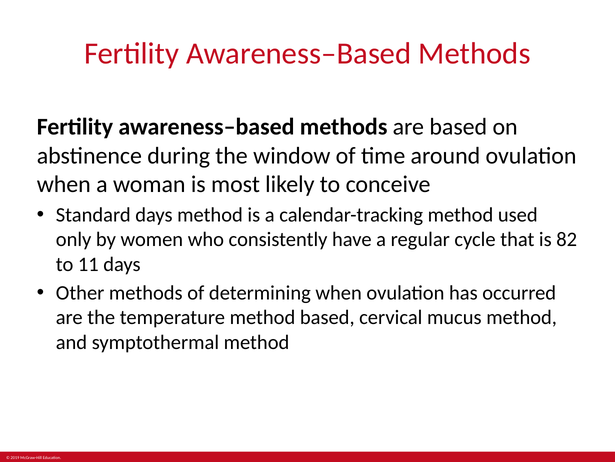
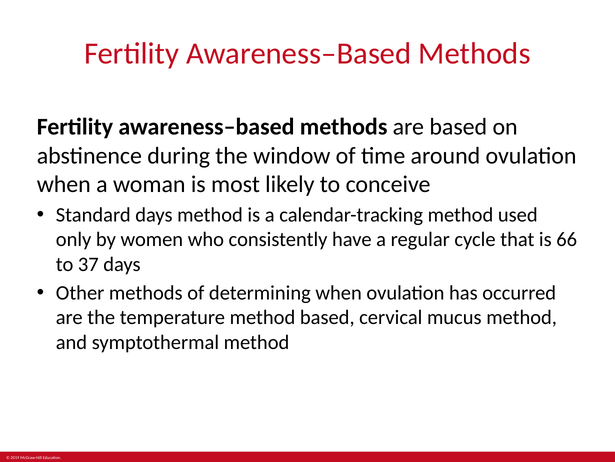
82: 82 -> 66 (567, 239)
11: 11 -> 37 (88, 264)
